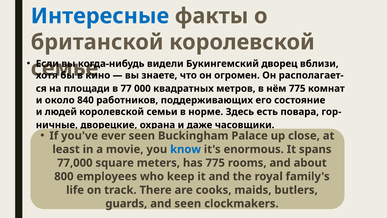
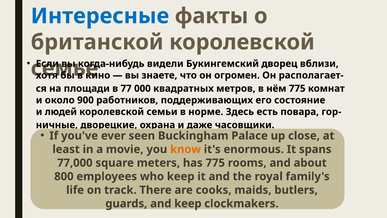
840: 840 -> 900 (85, 100)
know colour: blue -> orange (186, 149)
and seen: seen -> keep (188, 203)
